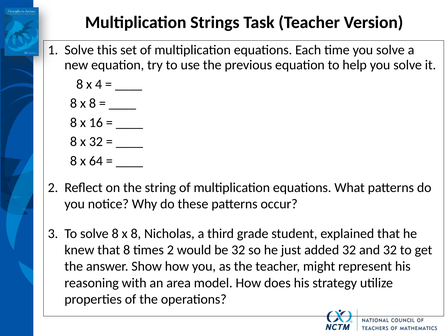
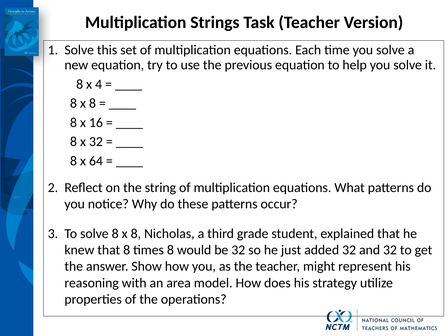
times 2: 2 -> 8 (170, 250)
